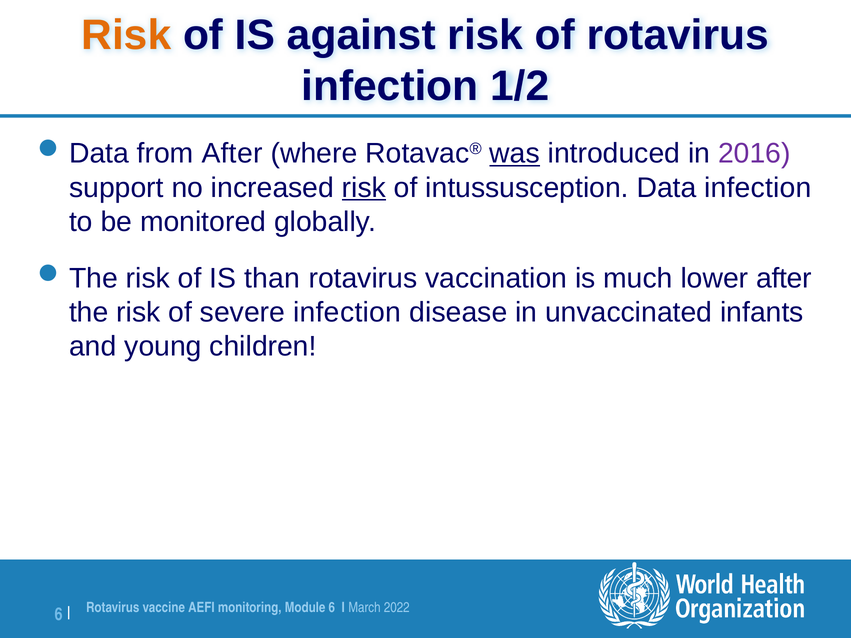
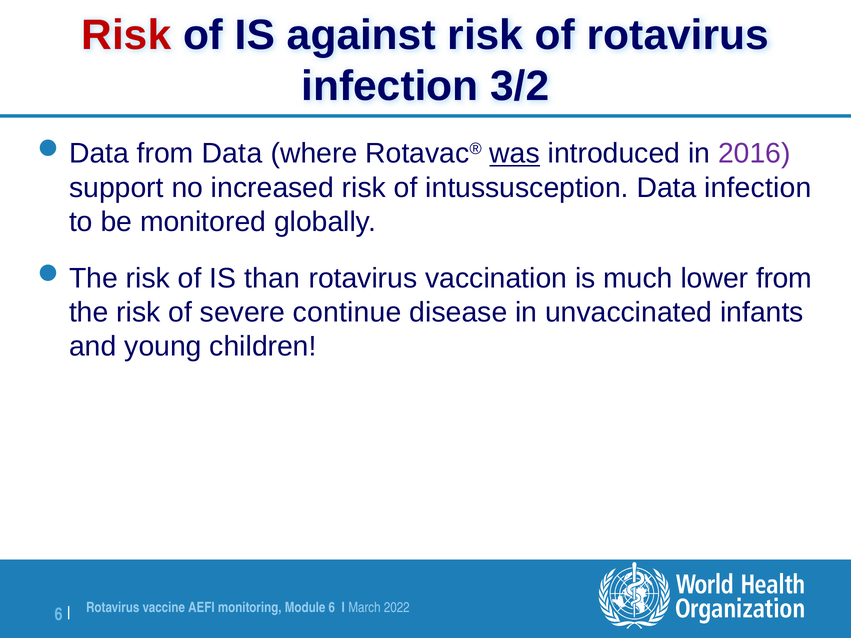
Risk colour: orange -> red (126, 35)
1/2: 1/2 -> 3/2 (520, 86)
from After: After -> Data (232, 154)
risk underline: present -> none (364, 188)
lower after: after -> from (784, 279)
severe infection: infection -> continue (347, 313)
